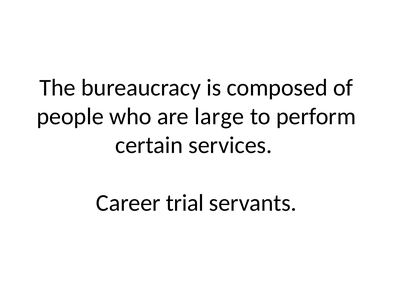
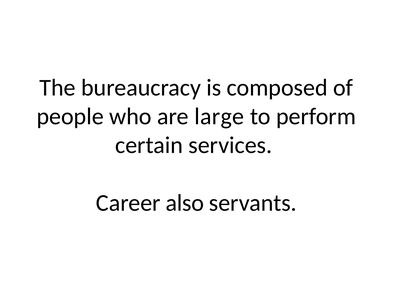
trial: trial -> also (185, 203)
